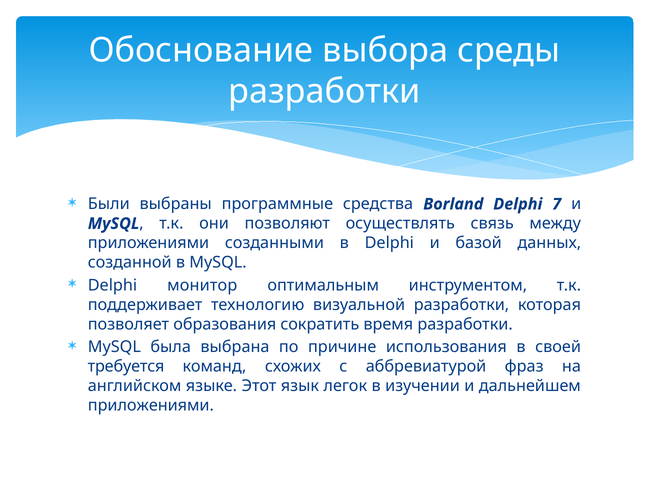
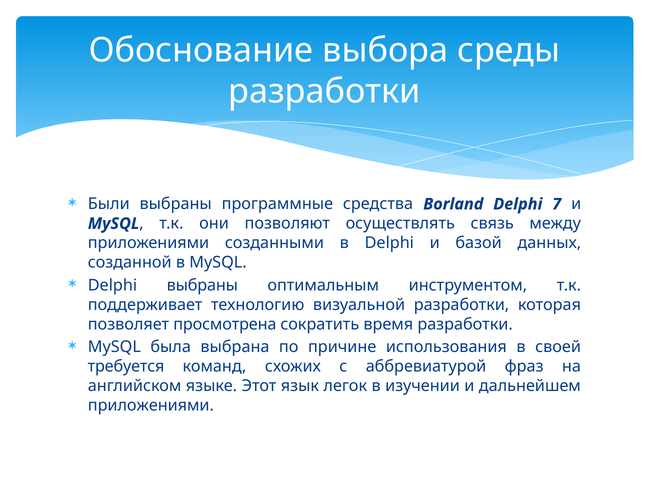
Delphi монитор: монитор -> выбраны (202, 285)
образования: образования -> просмотрена (225, 324)
